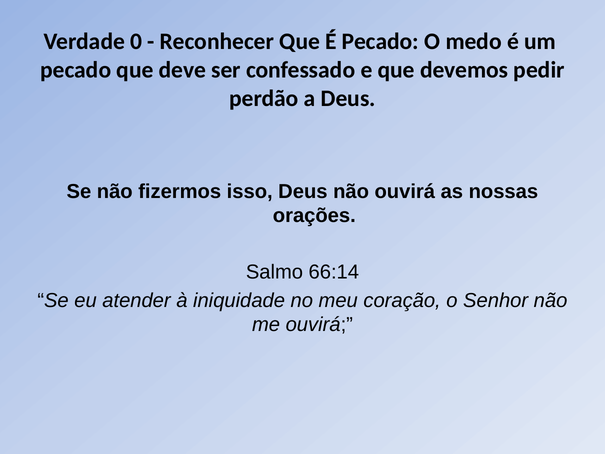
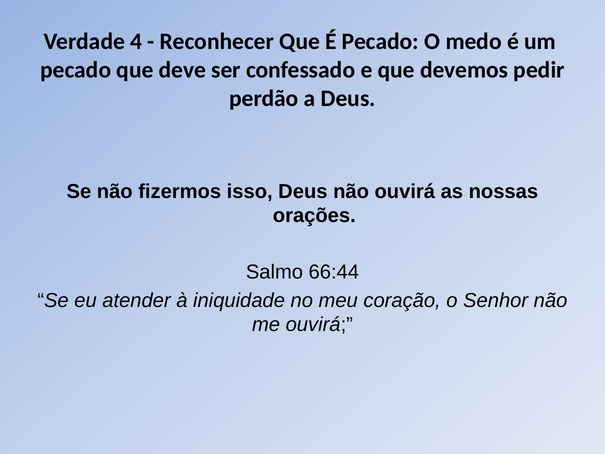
0: 0 -> 4 (136, 42)
66:14: 66:14 -> 66:44 (334, 272)
